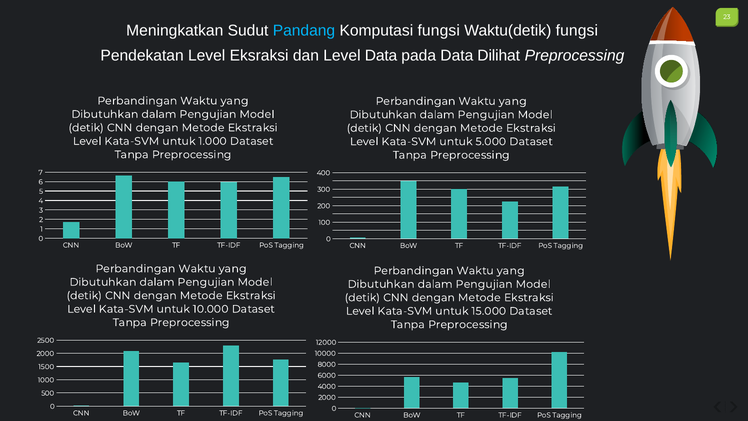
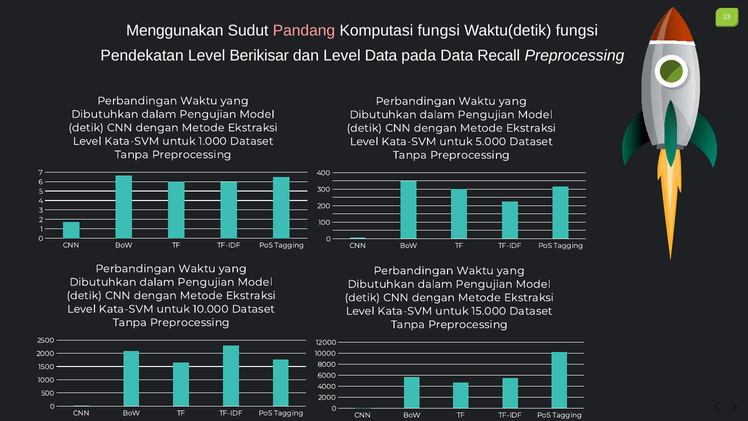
Meningkatkan: Meningkatkan -> Menggunakan (175, 31)
Pandang colour: light blue -> pink (304, 31)
Eksraksi: Eksraksi -> Berikisar (259, 56)
Dilihat: Dilihat -> Recall (499, 56)
